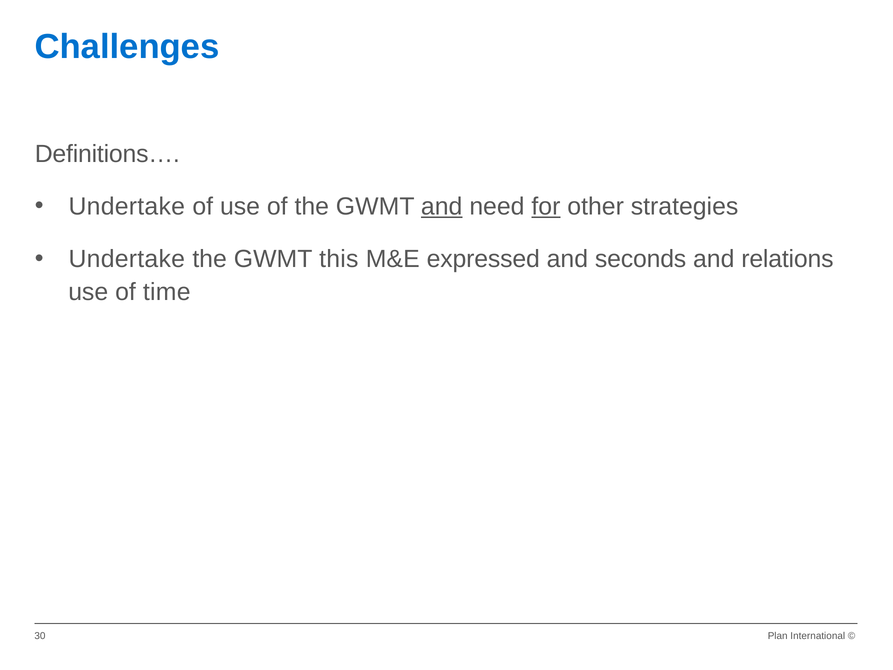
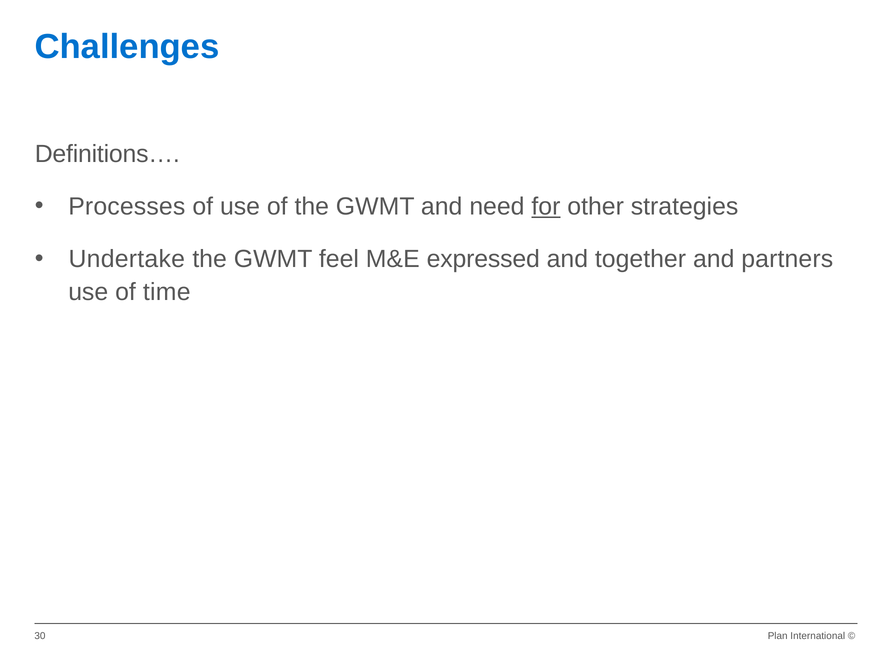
Undertake: Undertake -> Processes (127, 207)
and underline: present -> none (442, 207)
this: this -> feel (339, 259)
seconds: seconds -> together (641, 259)
relations: relations -> partners (787, 259)
